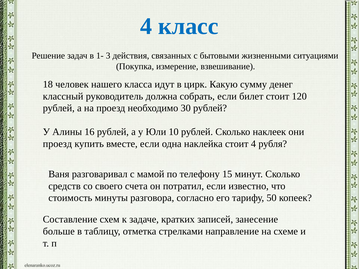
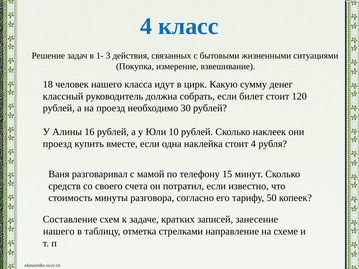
больше: больше -> нашего (59, 232)
